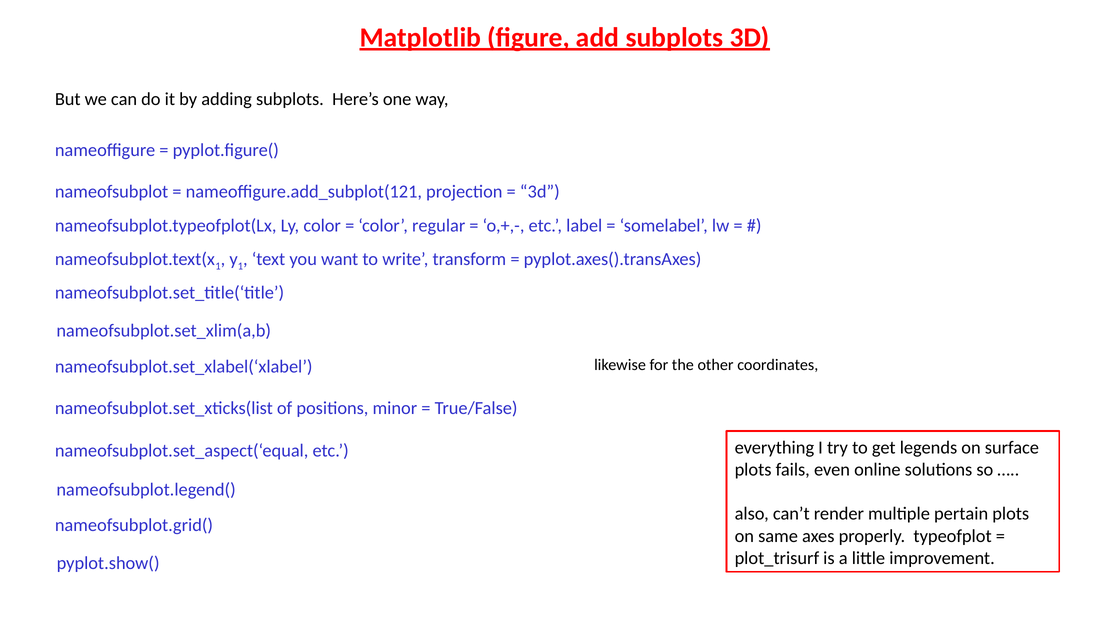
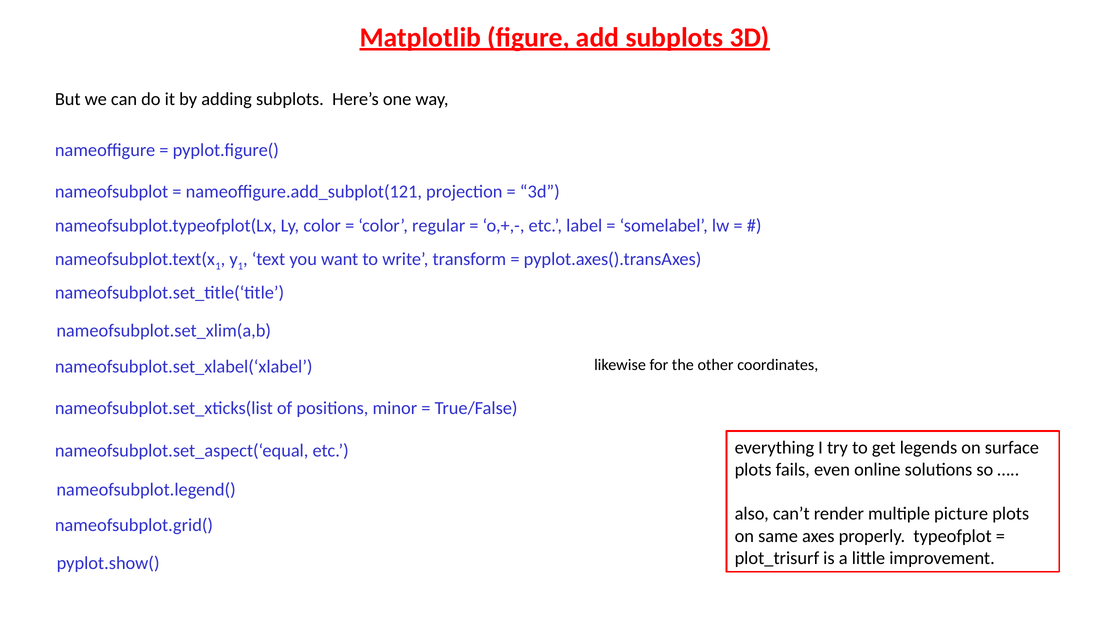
pertain: pertain -> picture (961, 514)
